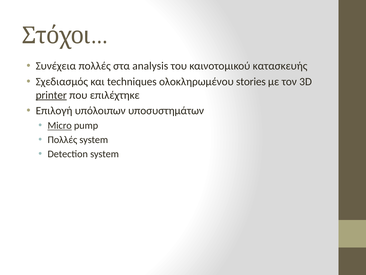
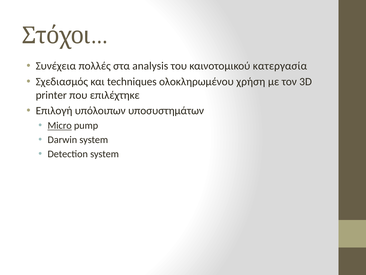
κατασκευής: κατασκευής -> κατεργασία (280, 66)
stories: stories -> χρήση (251, 82)
printer underline: present -> none (51, 95)
Πολλές: Πολλές -> Darwin (62, 140)
